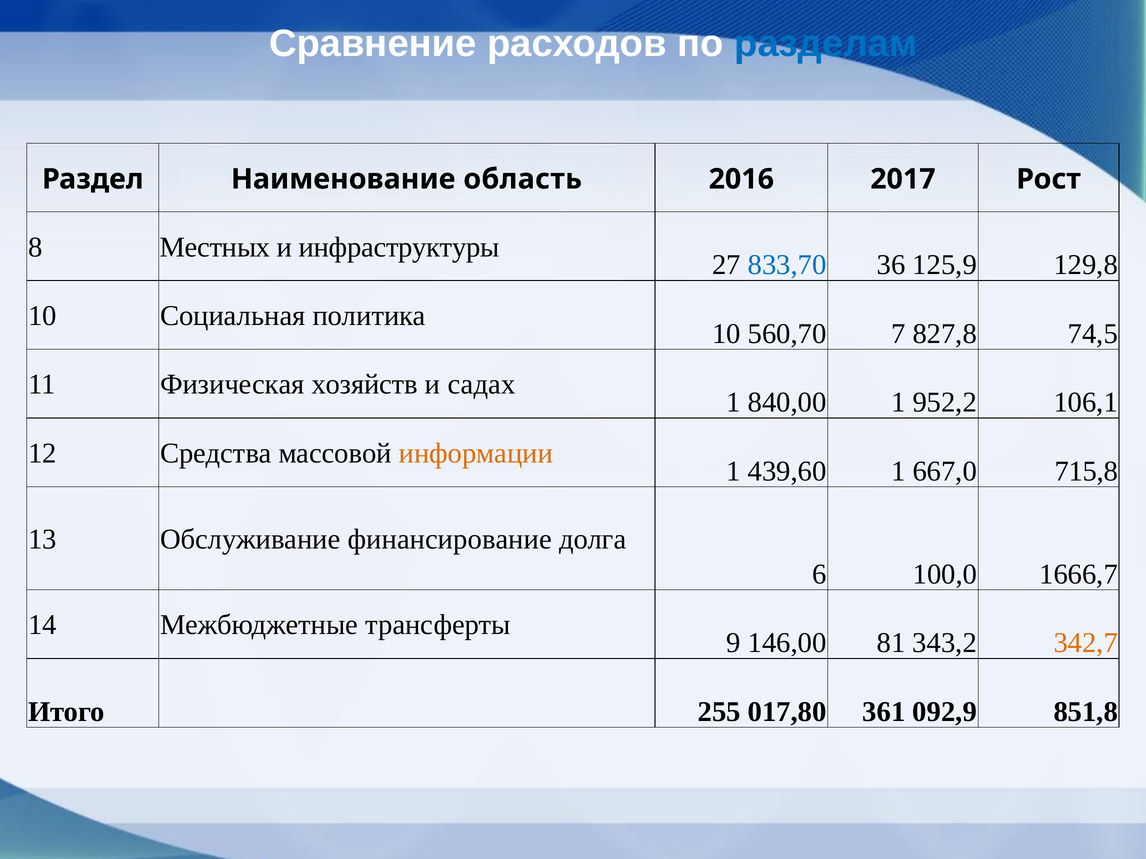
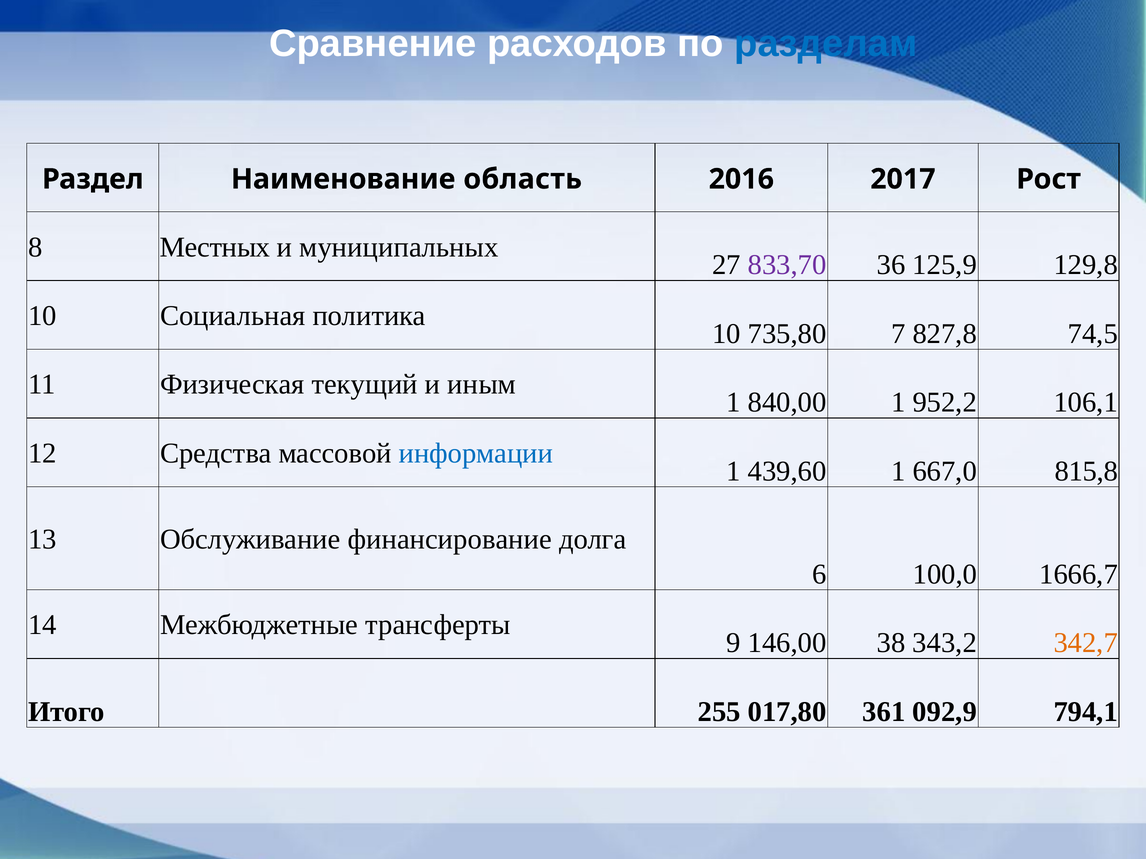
инфраструктуры: инфраструктуры -> муниципальных (399, 247)
833,70 colour: blue -> purple (787, 265)
560,70: 560,70 -> 735,80 (787, 334)
хозяйств: хозяйств -> текущий (365, 385)
садах: садах -> иным (482, 385)
информации colour: orange -> blue (476, 454)
715,8: 715,8 -> 815,8 (1086, 471)
81: 81 -> 38 (891, 643)
851,8: 851,8 -> 794,1 (1086, 712)
